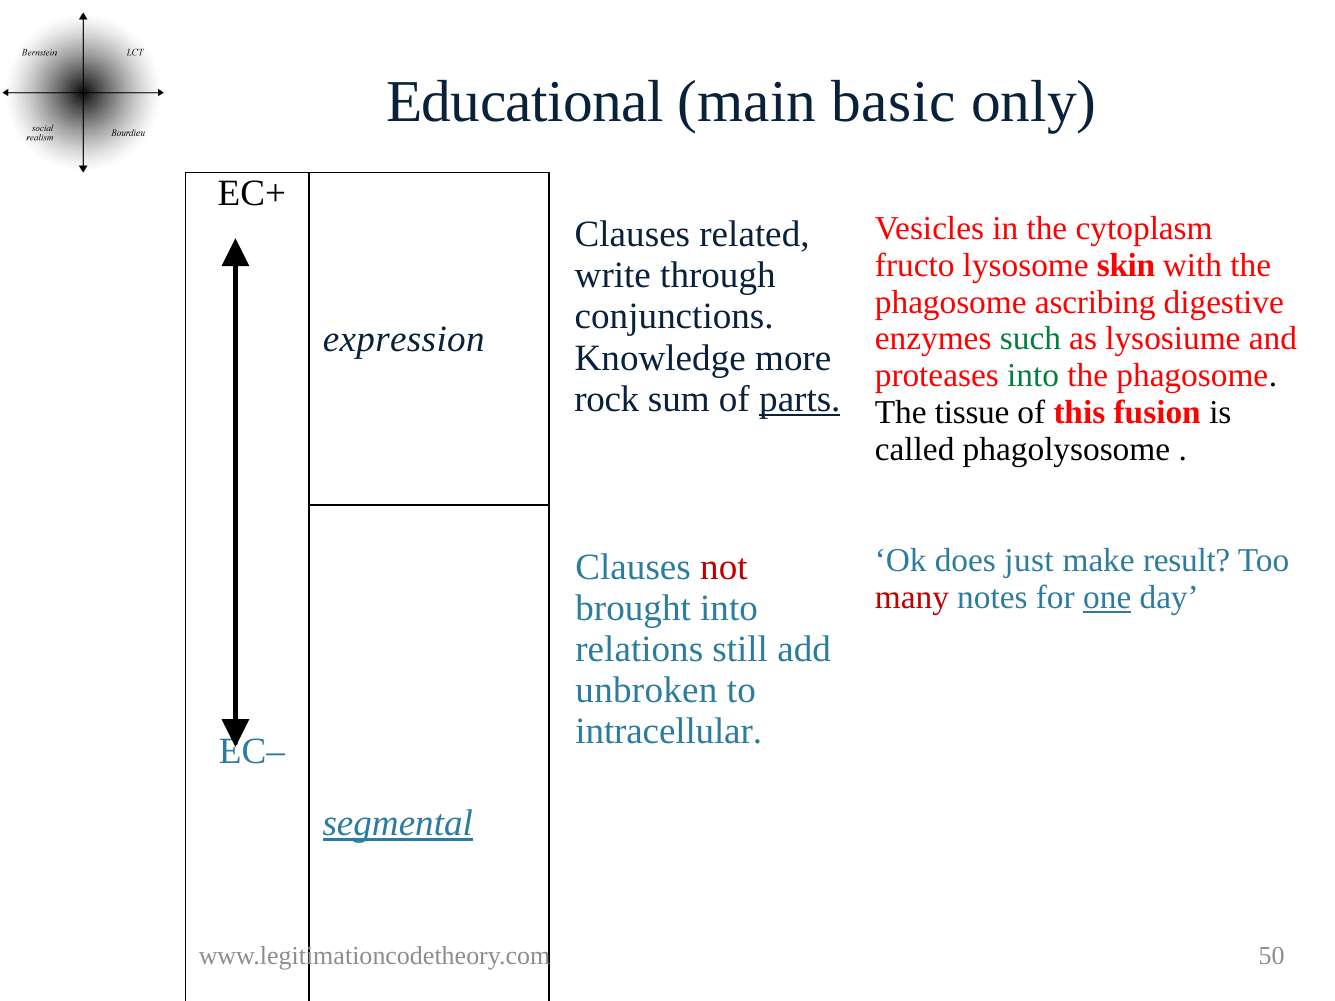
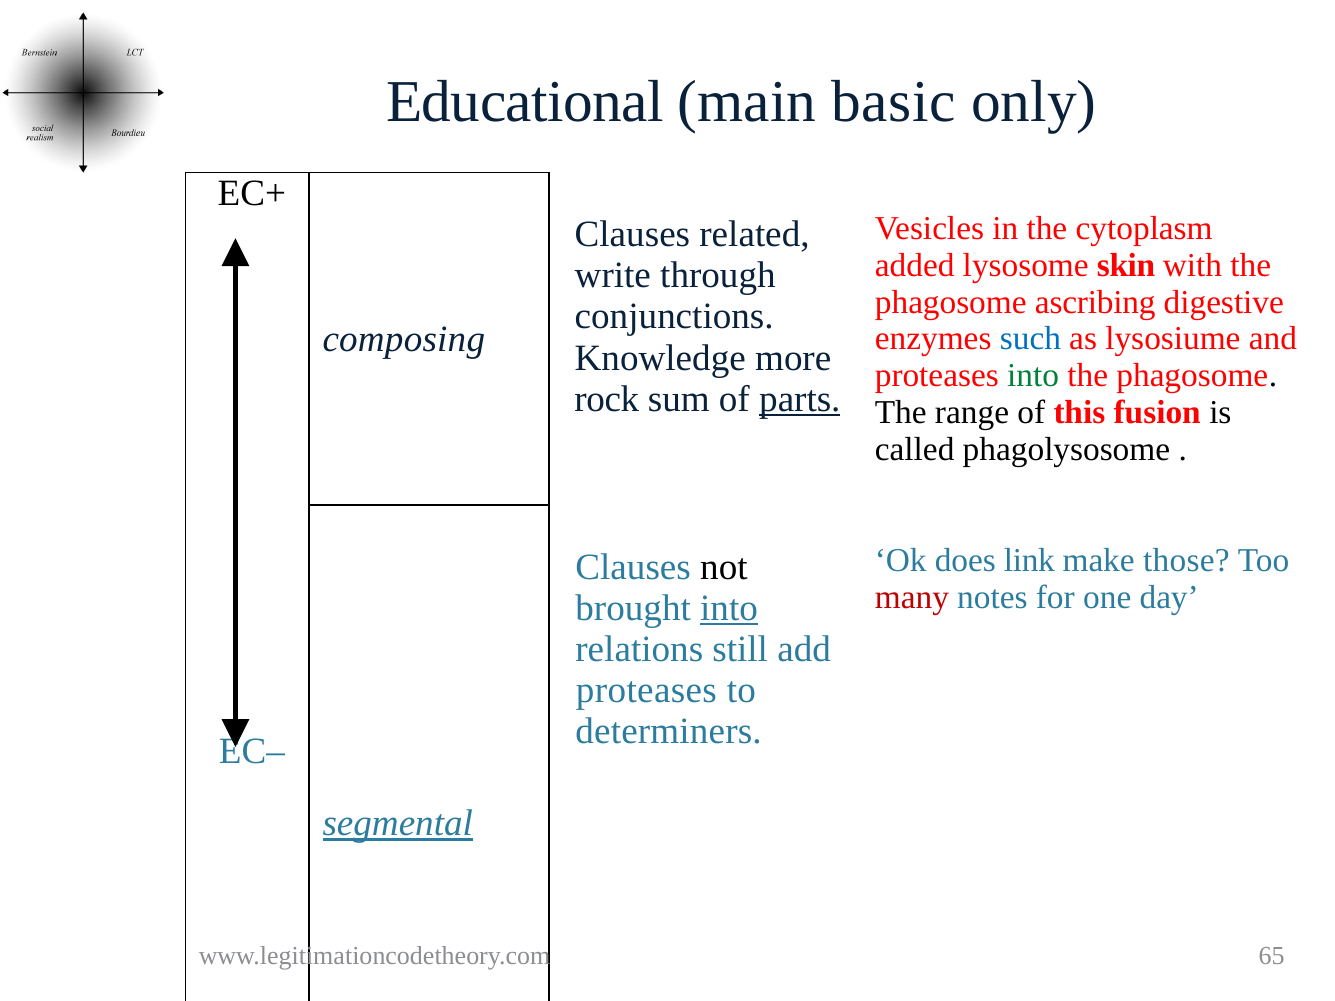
fructo: fructo -> added (915, 265)
expression: expression -> composing (404, 339)
such colour: green -> blue (1030, 339)
tissue: tissue -> range (972, 413)
just: just -> link (1029, 561)
result: result -> those (1186, 561)
not colour: red -> black (724, 567)
one underline: present -> none (1107, 598)
into underline: none -> present (729, 608)
unbroken: unbroken -> proteases (646, 691)
intracellular: intracellular -> determiners (669, 732)
50: 50 -> 65 (1272, 956)
